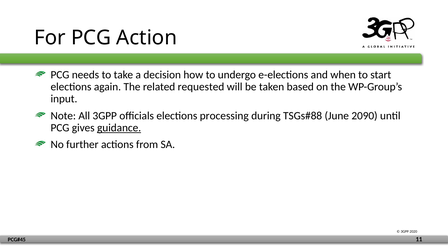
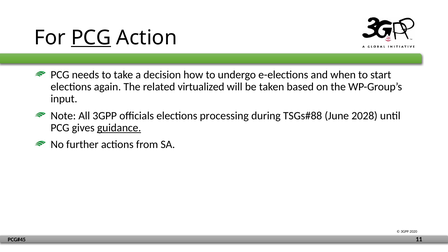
PCG underline: none -> present (91, 38)
requested: requested -> virtualized (201, 87)
2090: 2090 -> 2028 (364, 116)
